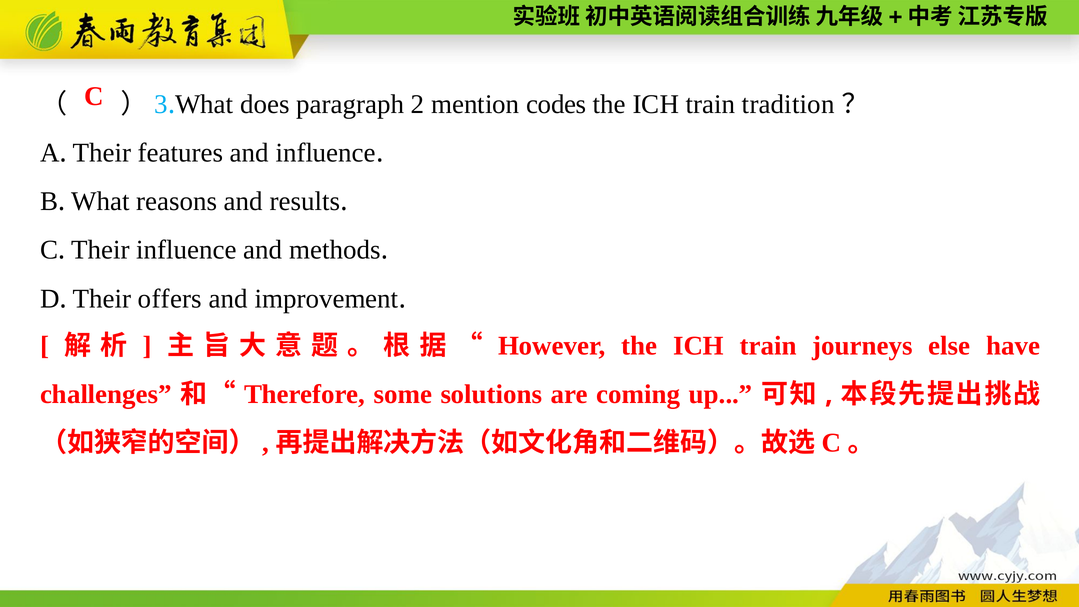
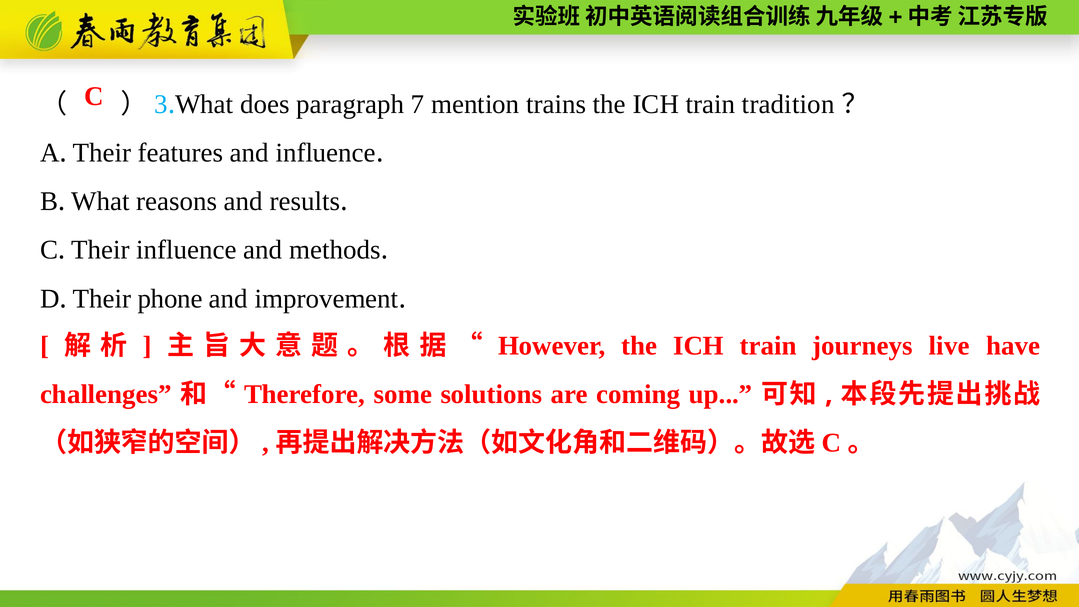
2: 2 -> 7 (418, 104)
codes: codes -> trains (556, 104)
offers: offers -> phone (170, 299)
else: else -> live (949, 346)
